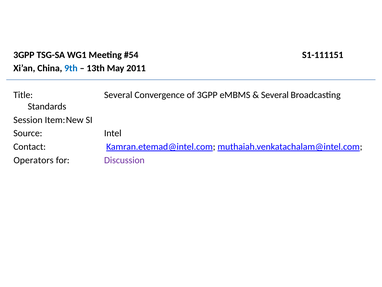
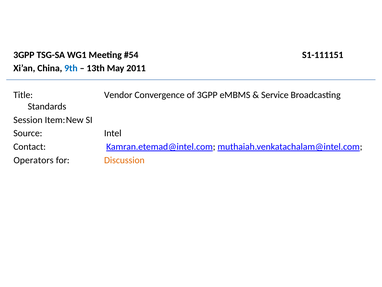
Title Several: Several -> Vendor (118, 95)
Several: Several -> Service (275, 95)
Discussion colour: purple -> orange (124, 160)
